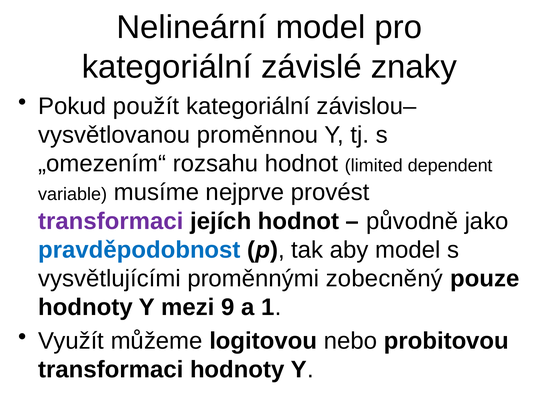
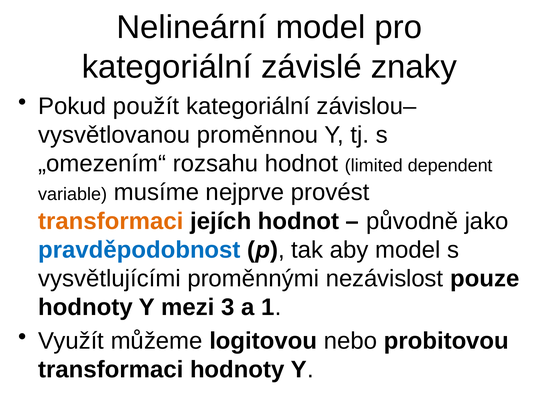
transformaci colour: purple -> orange (111, 221)
zobecněný: zobecněný -> nezávislost (384, 279)
9: 9 -> 3 (228, 308)
